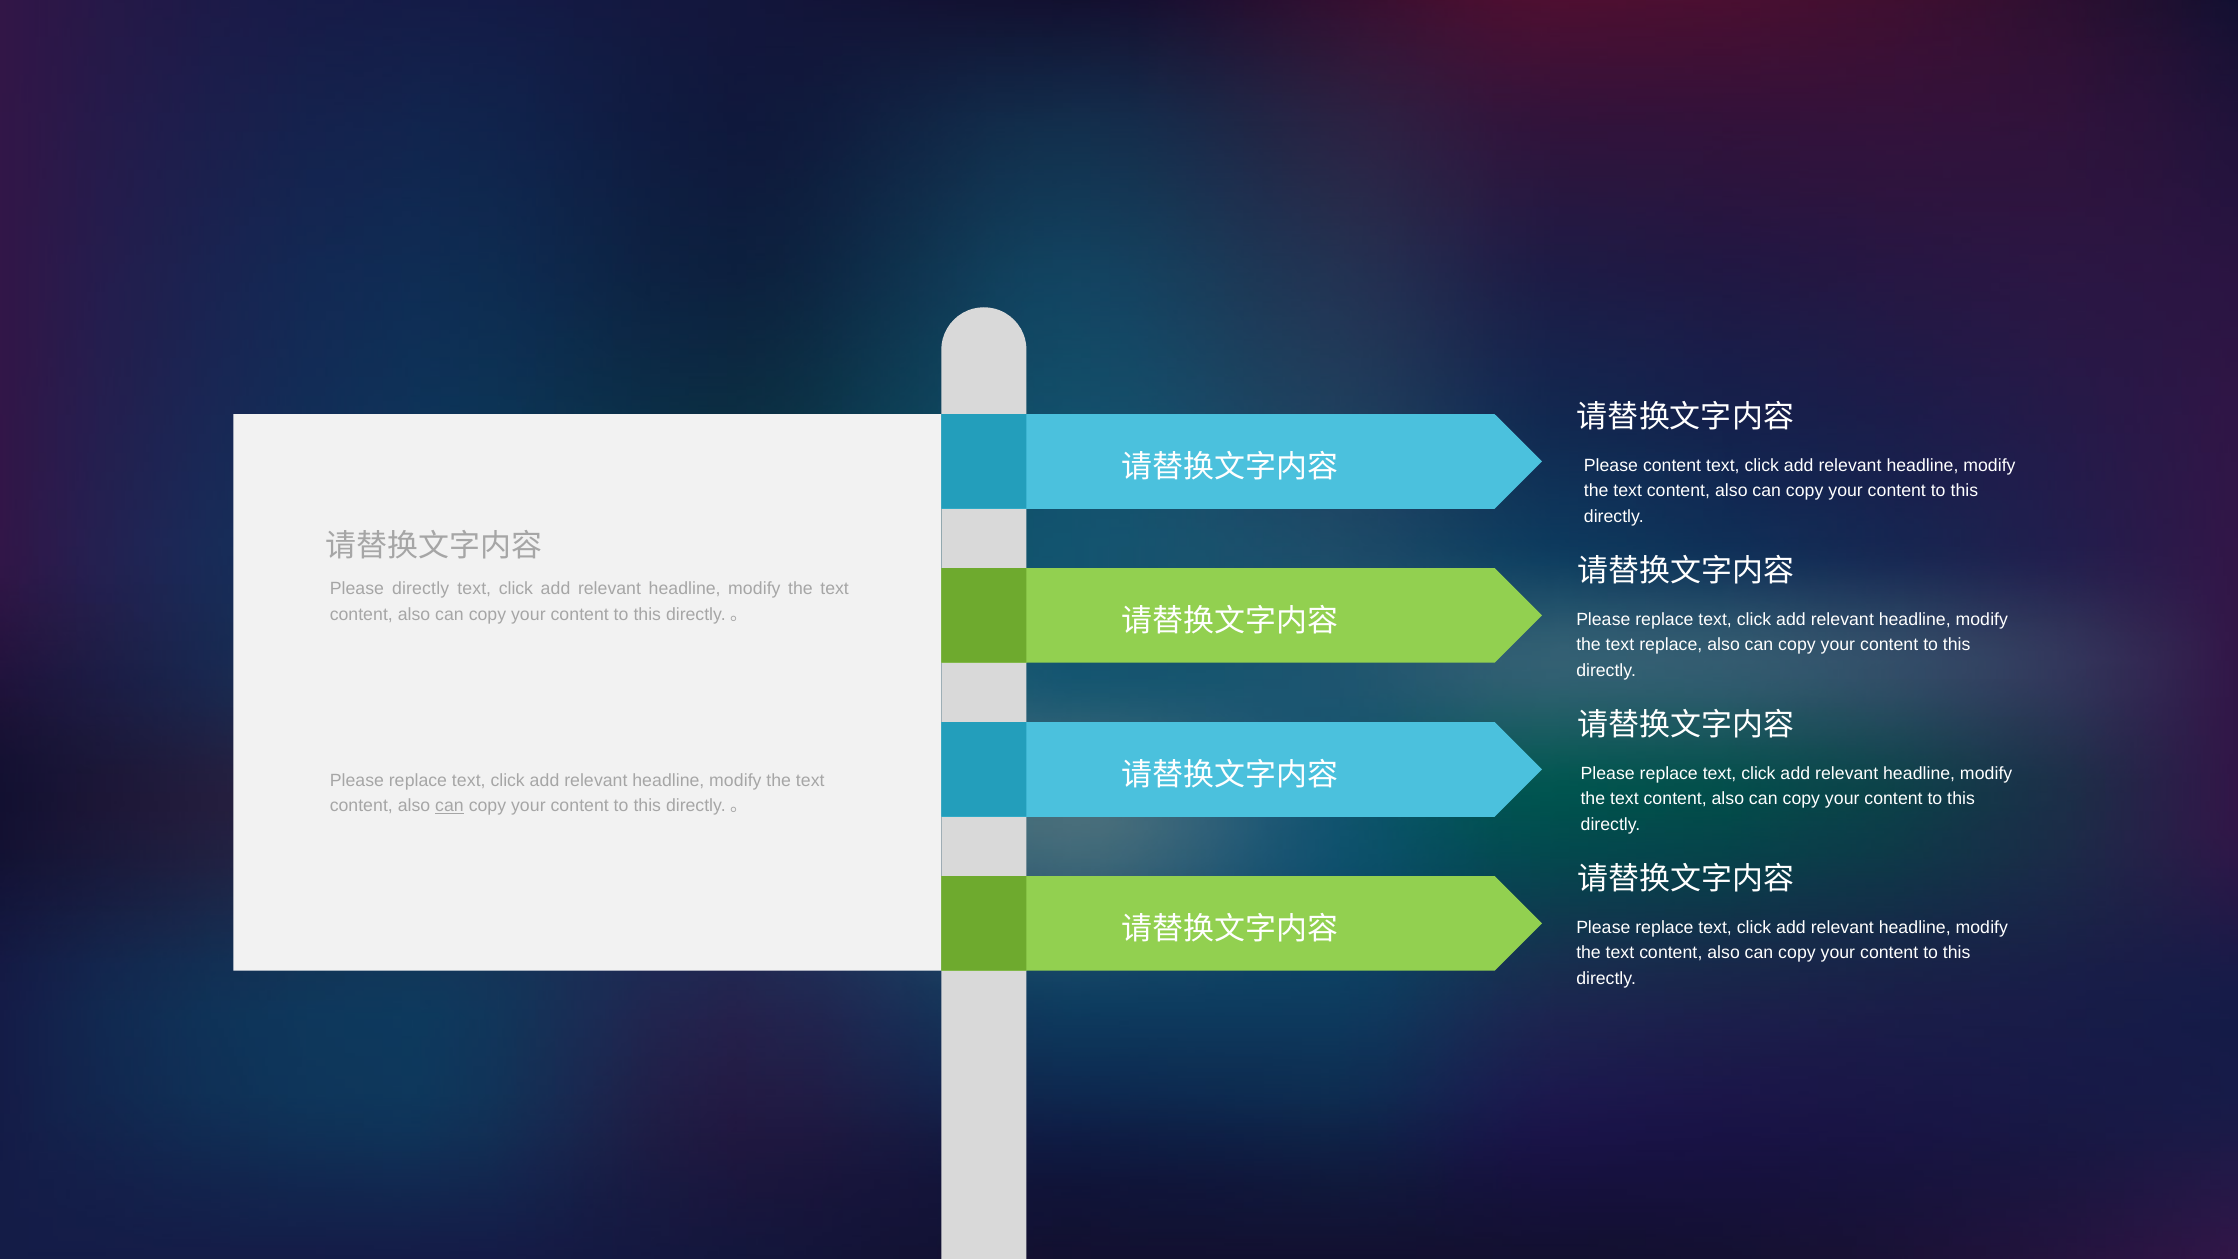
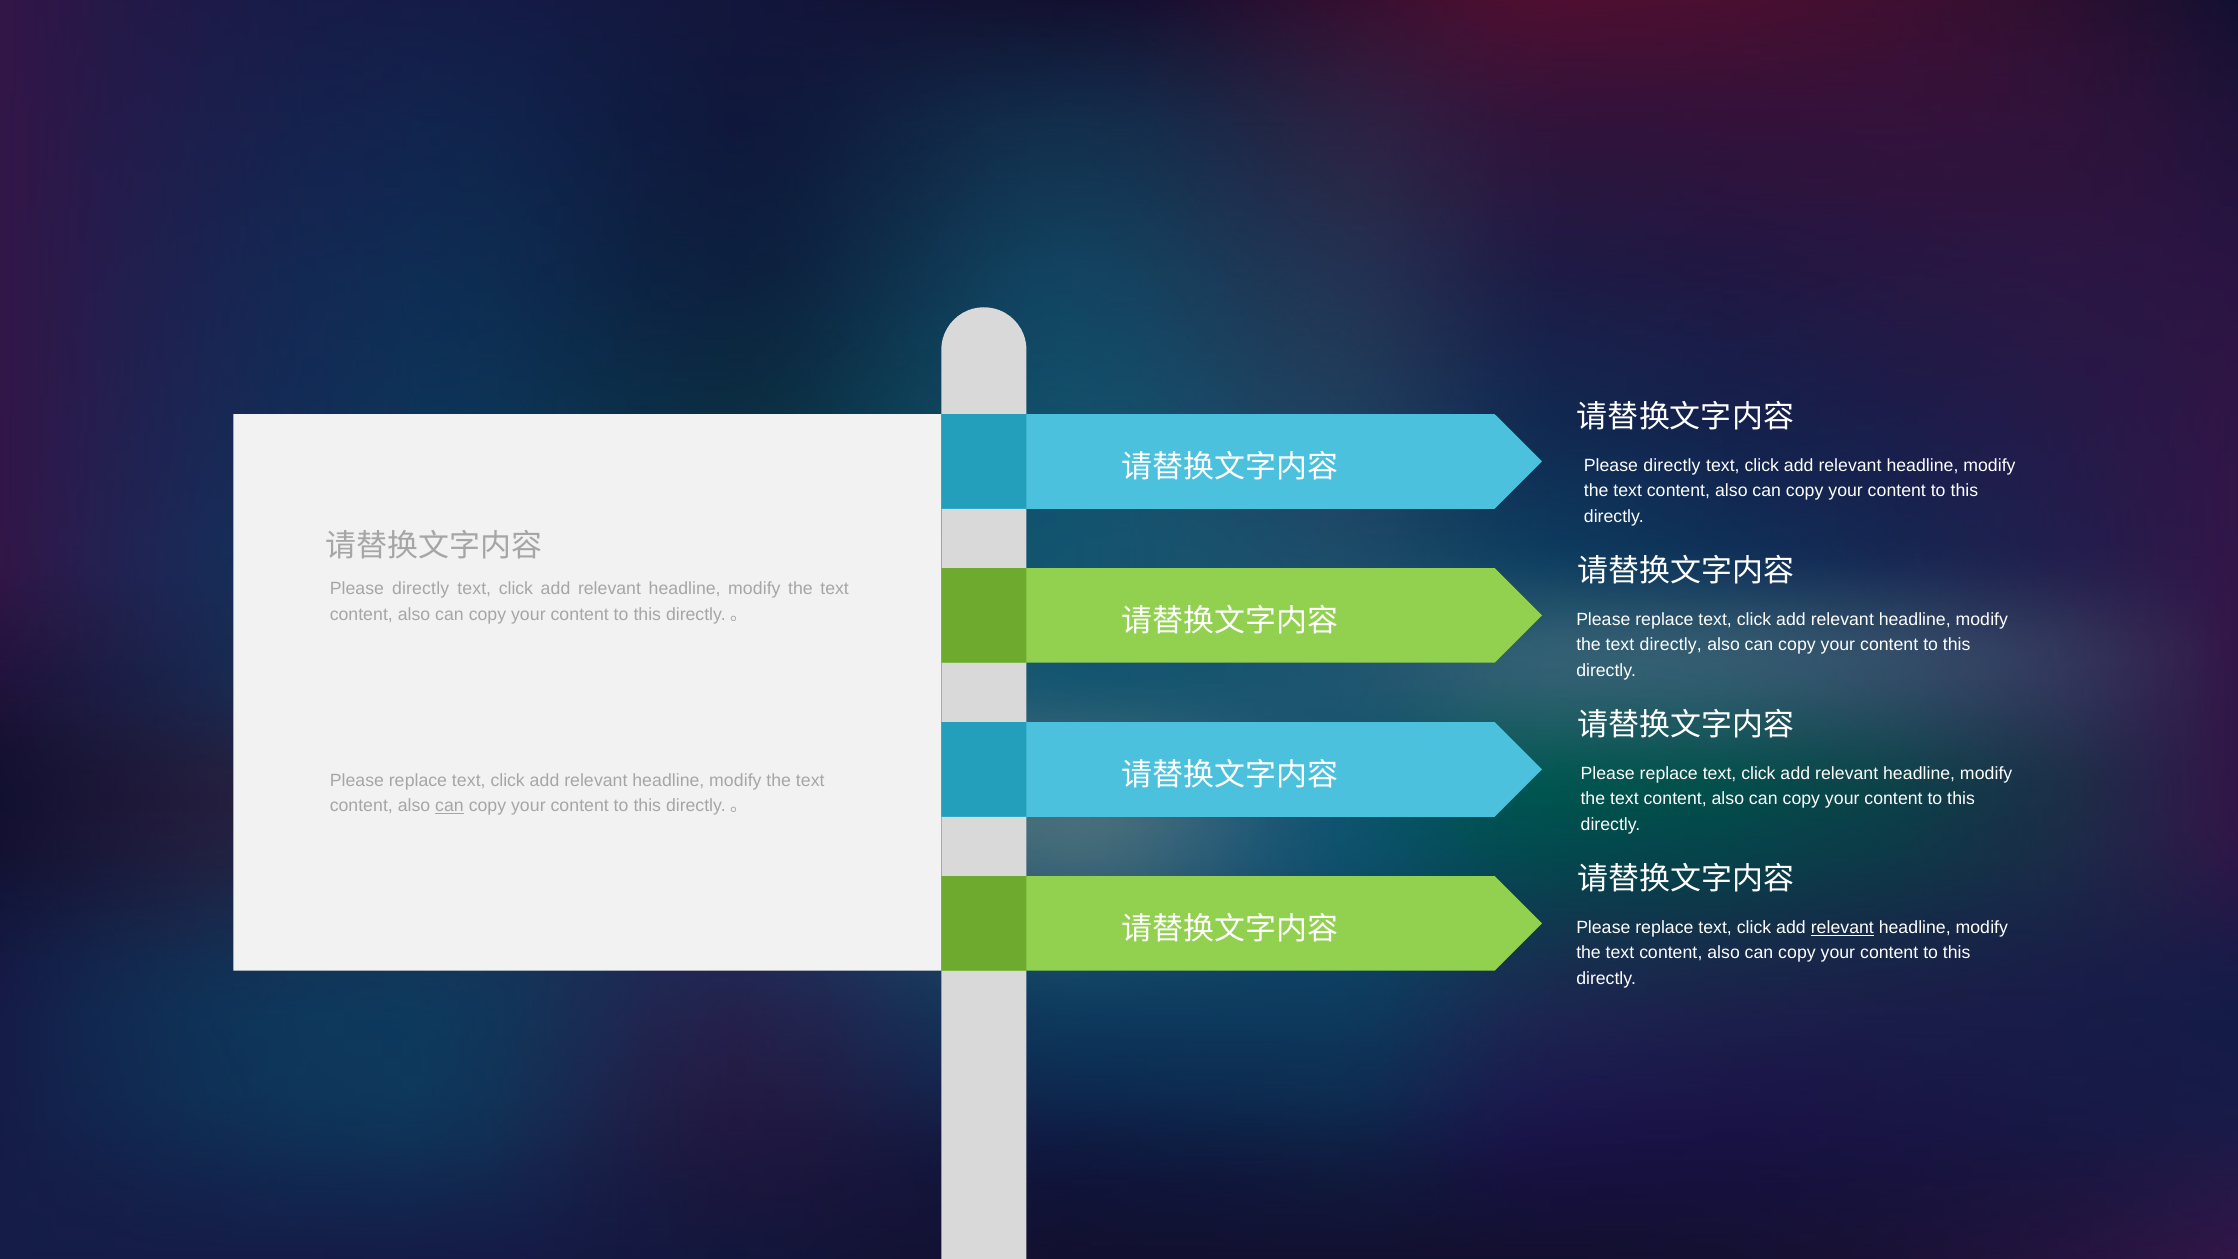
content: content -> directly (1672, 465)
text replace: replace -> directly (1671, 645)
relevant underline: none -> present (1842, 927)
